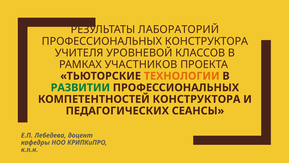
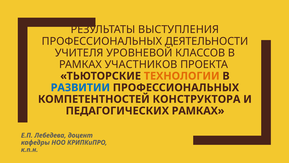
ЛАБОРАТОРИЙ: ЛАБОРАТОРИЙ -> ВЫСТУПЛЕНИЯ (179, 30)
ПРОФЕССИОНАЛЬНЫХ КОНСТРУКТОРА: КОНСТРУКТОРА -> ДЕЯТЕЛЬНОСТИ (207, 41)
РАЗВИТИИ colour: green -> blue (80, 87)
ПЕДАГОГИЧЕСКИХ СЕАНСЫ: СЕАНСЫ -> РАМКАХ (198, 111)
